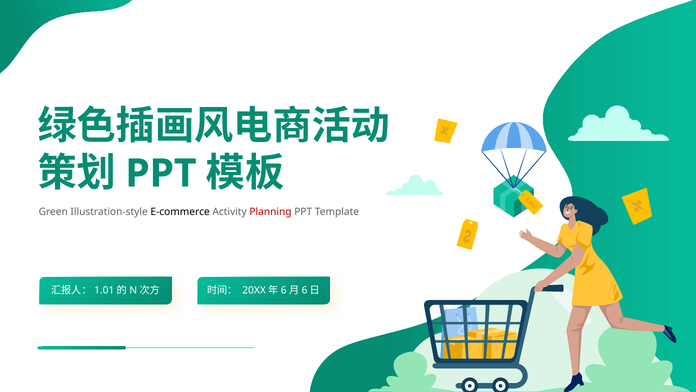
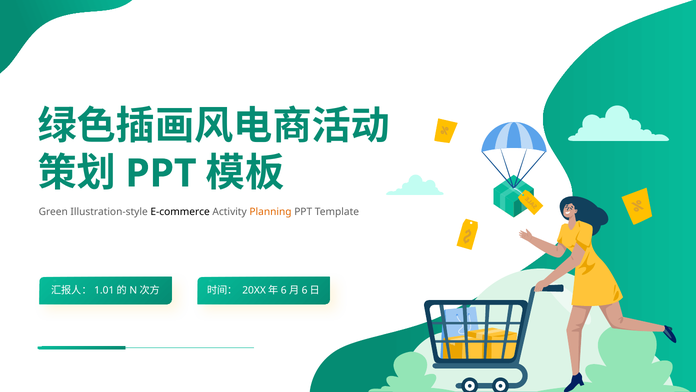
Planning colour: red -> orange (271, 211)
